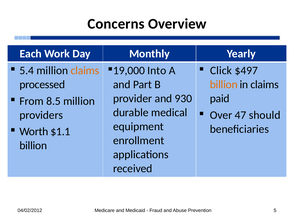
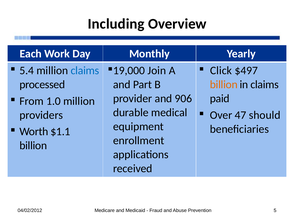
Concerns: Concerns -> Including (116, 24)
claims colour: orange -> blue (85, 70)
Into: Into -> Join (157, 70)
930: 930 -> 906 (183, 98)
8.5: 8.5 -> 1.0 (53, 101)
